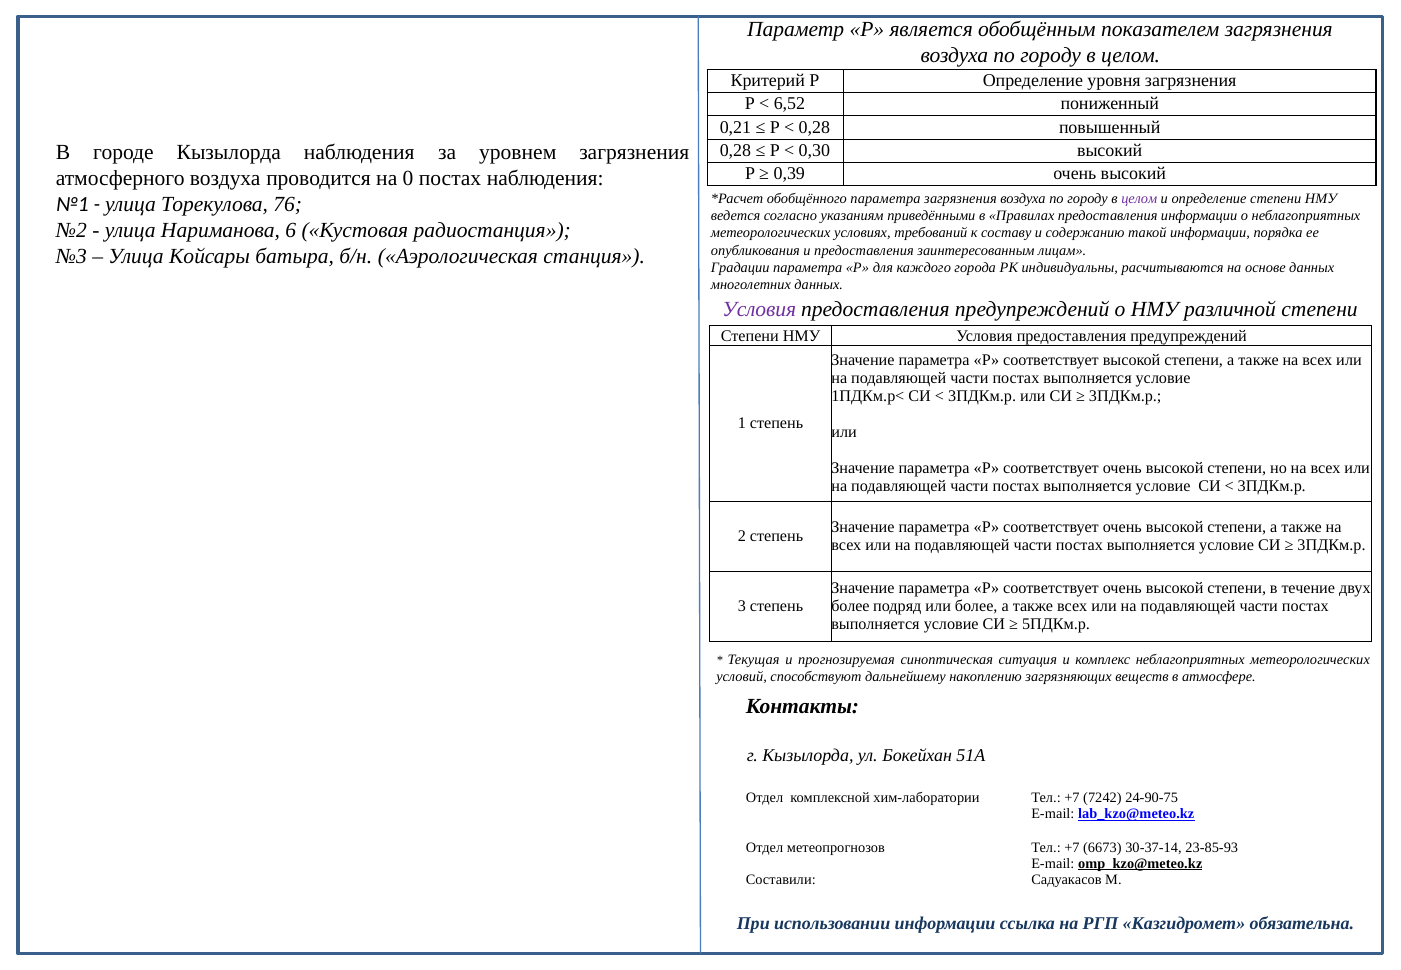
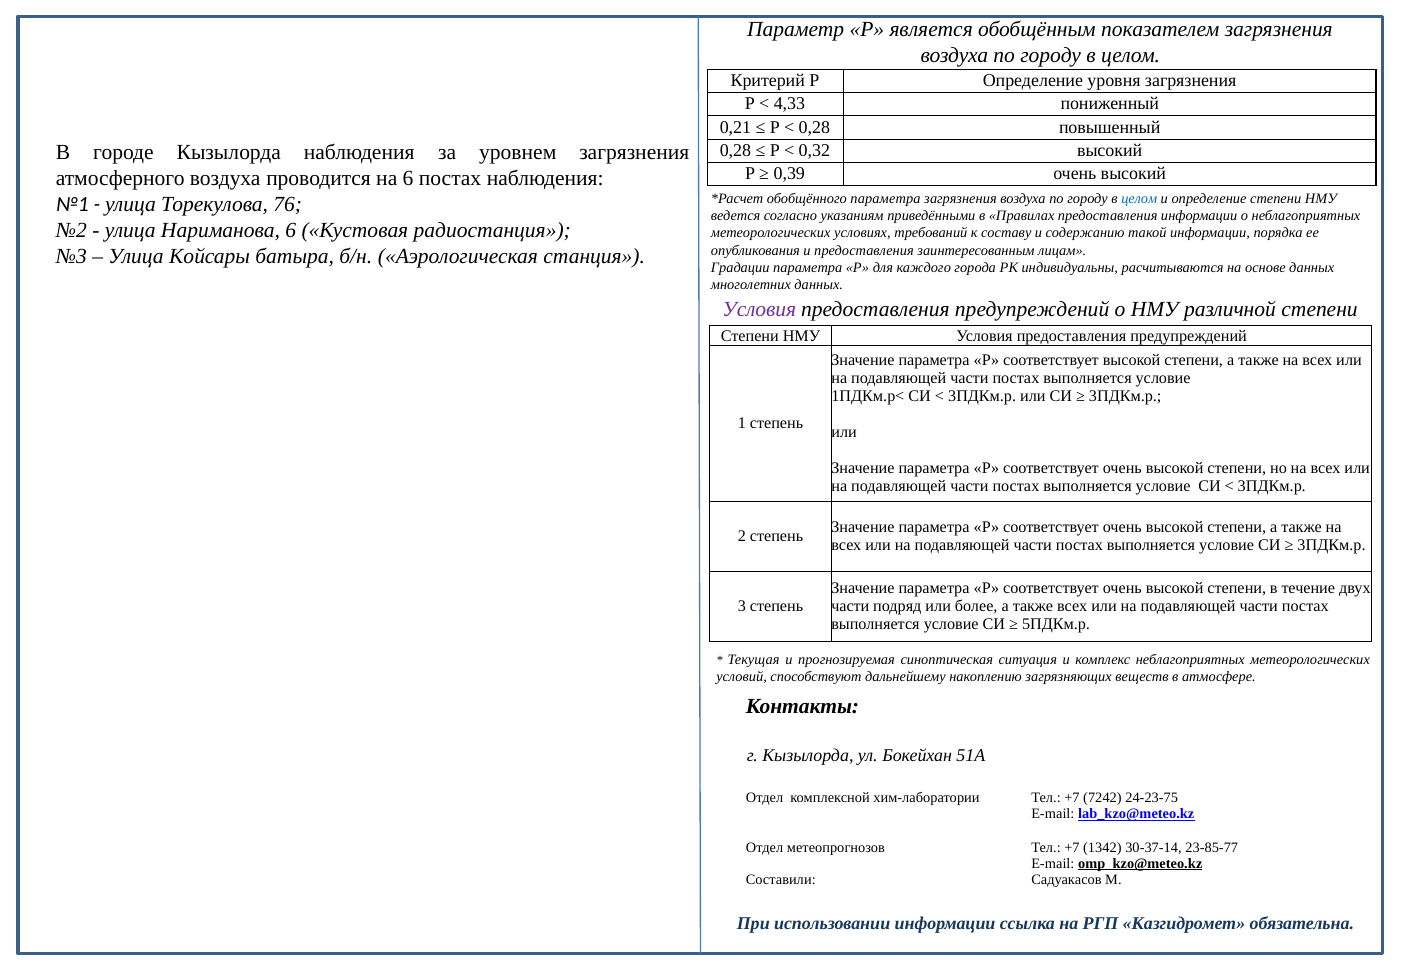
6,52: 6,52 -> 4,33 (789, 104)
0,30: 0,30 -> 0,32 (814, 150)
на 0: 0 -> 6 (408, 179)
целом colour: purple -> blue (1139, 199)
более: более -> части (850, 606)
24-90-75: 24-90-75 -> 24-23-75 (1152, 798)
6673: 6673 -> 1342 (1102, 847)
23-85-93: 23-85-93 -> 23-85-77 (1212, 847)
